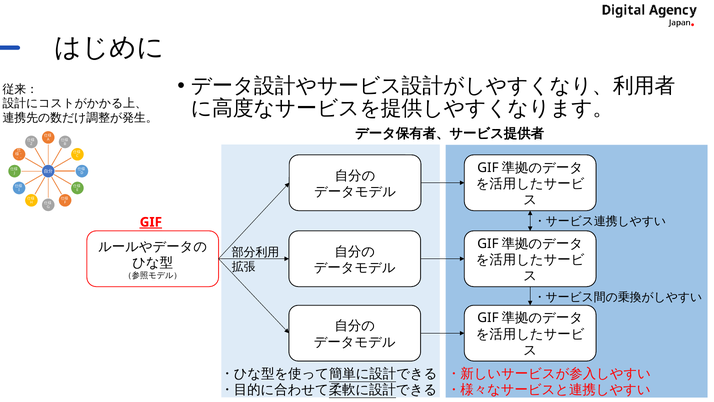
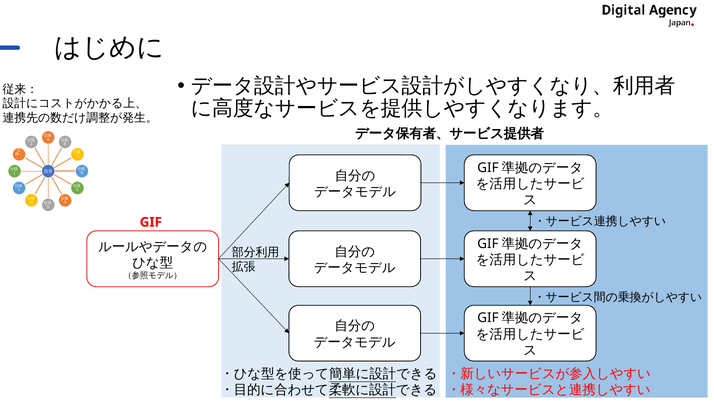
GIF underline: present -> none (151, 222)
